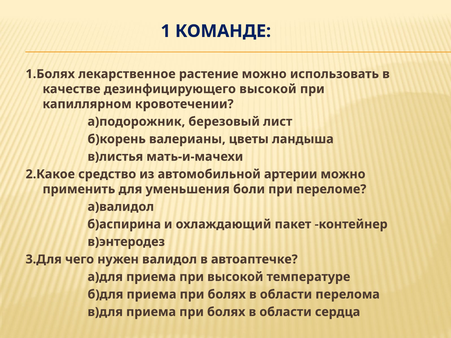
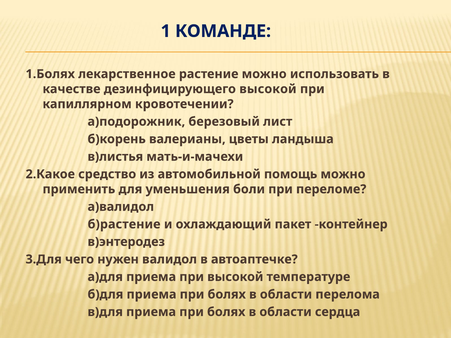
артерии: артерии -> помощь (291, 174)
б)аспирина: б)аспирина -> б)растение (124, 224)
